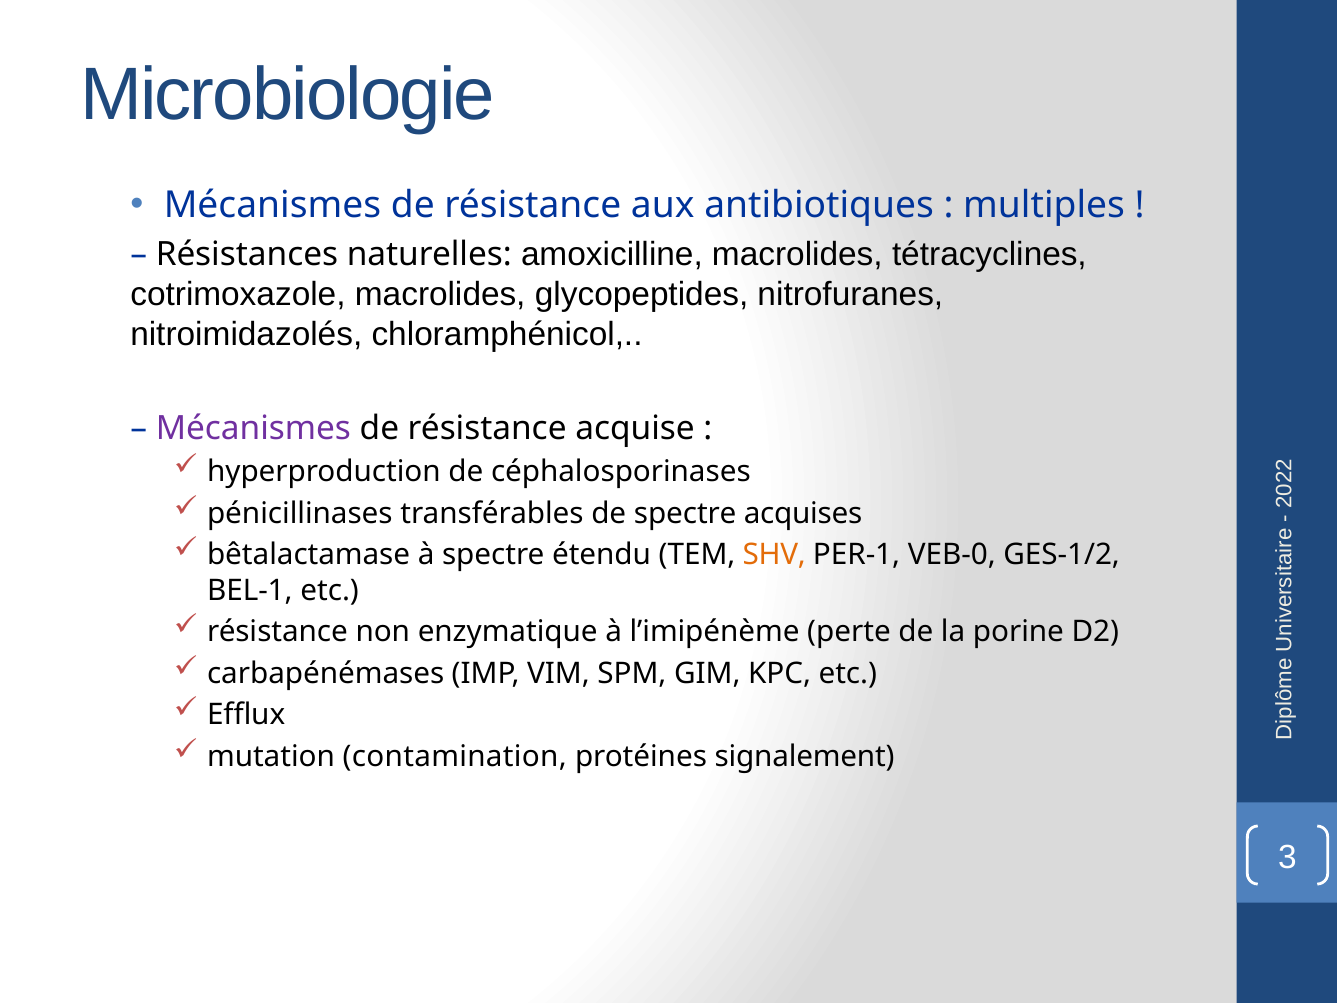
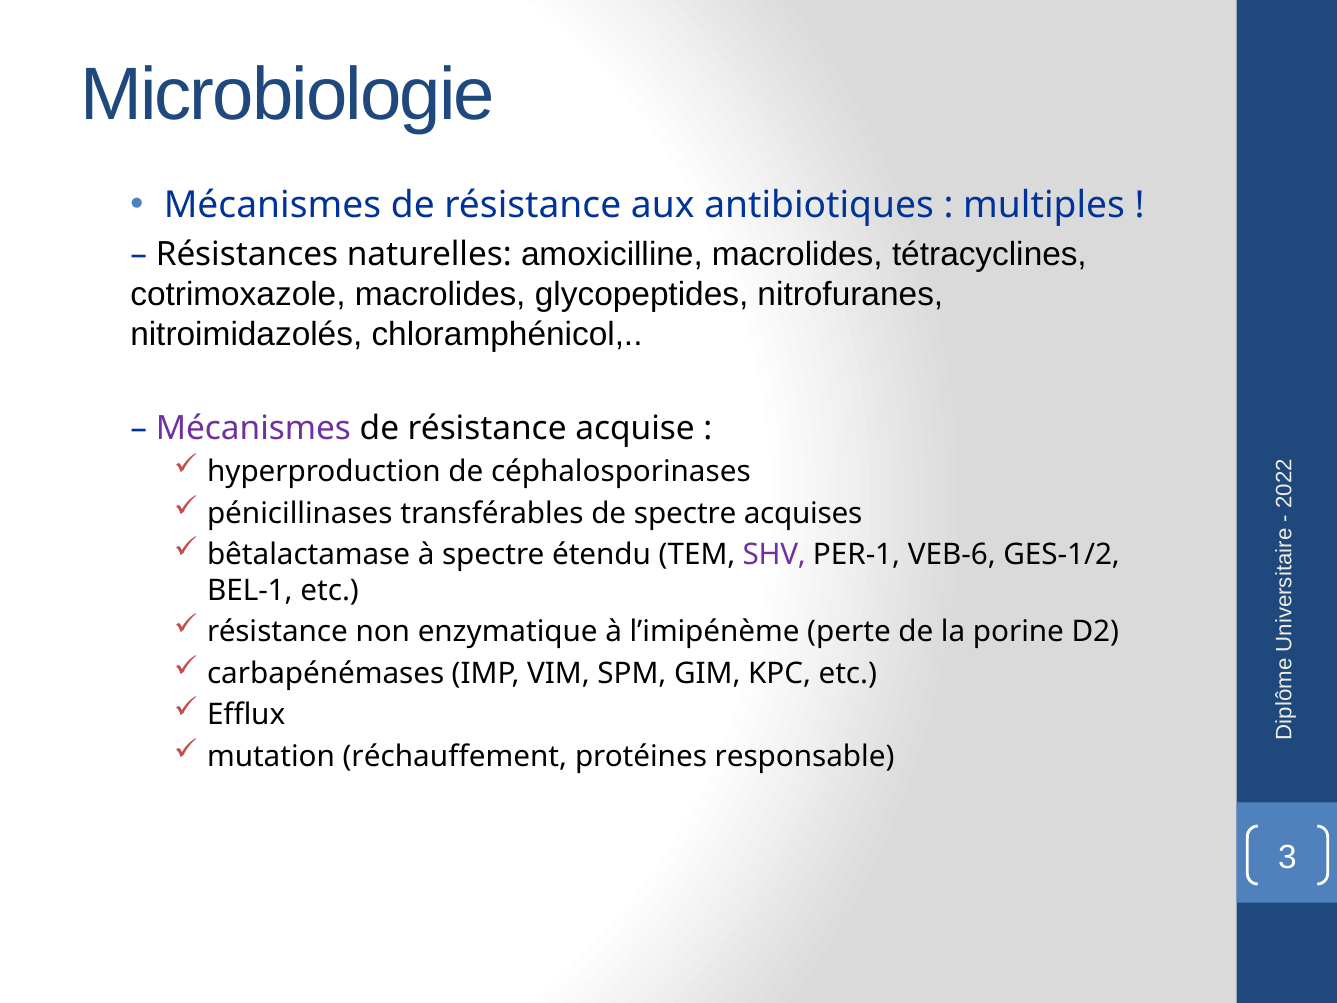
SHV colour: orange -> purple (774, 555)
VEB-0: VEB-0 -> VEB-6 (952, 555)
contamination: contamination -> réchauffement (455, 756)
signalement: signalement -> responsable (805, 756)
